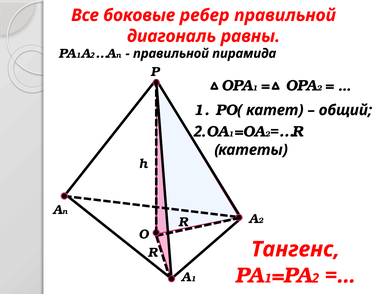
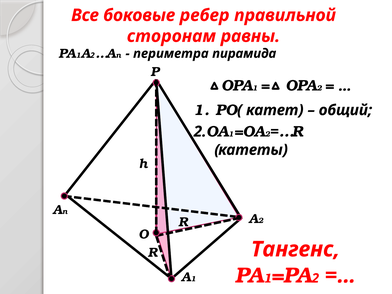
диагональ: диагональ -> сторонам (171, 36)
правильной: правильной -> периметра (171, 54)
